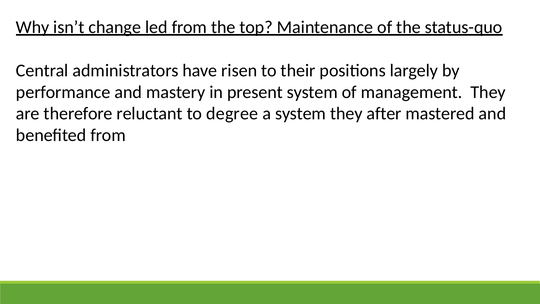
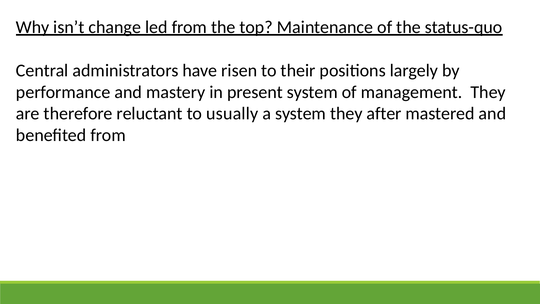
degree: degree -> usually (232, 114)
